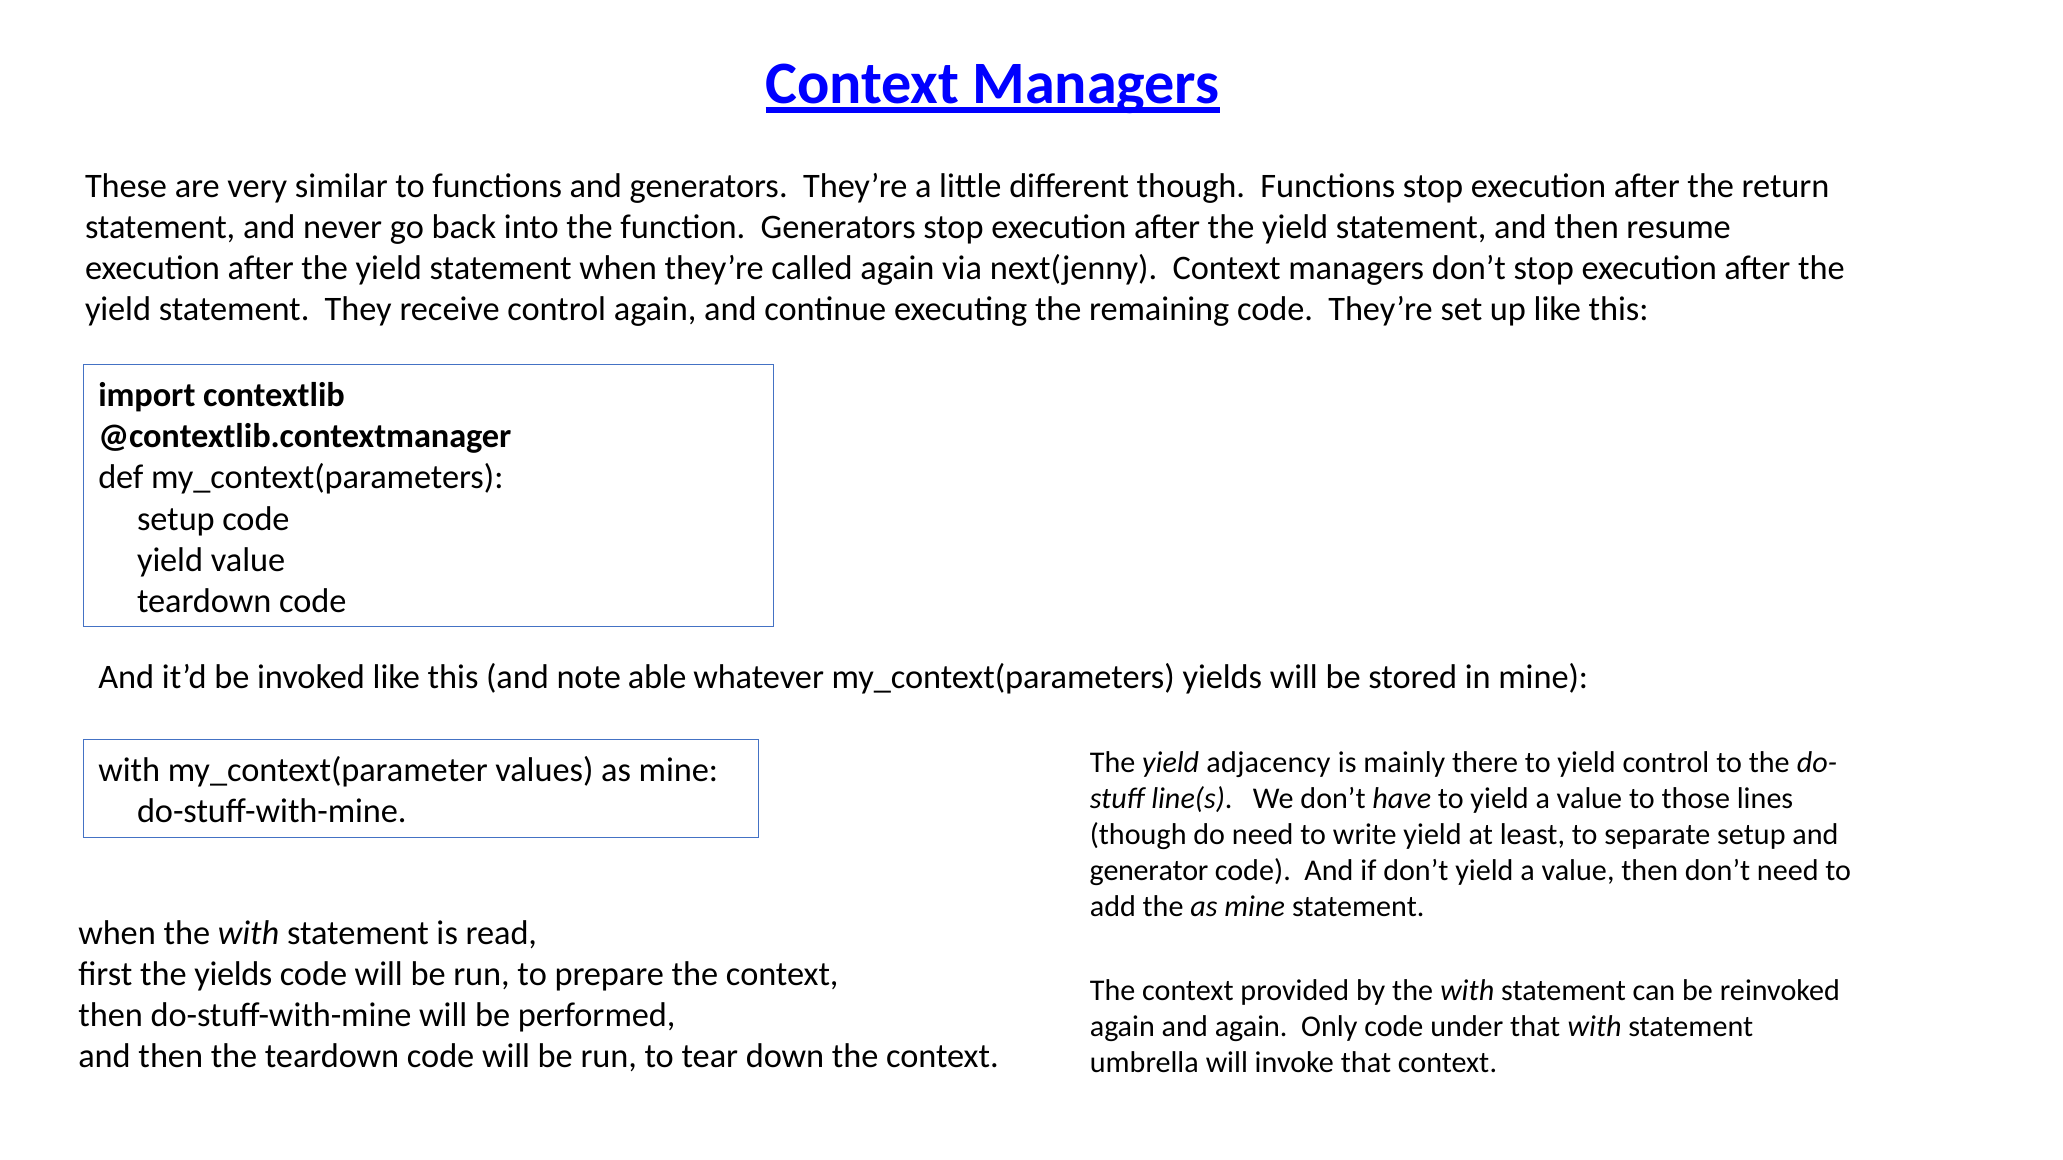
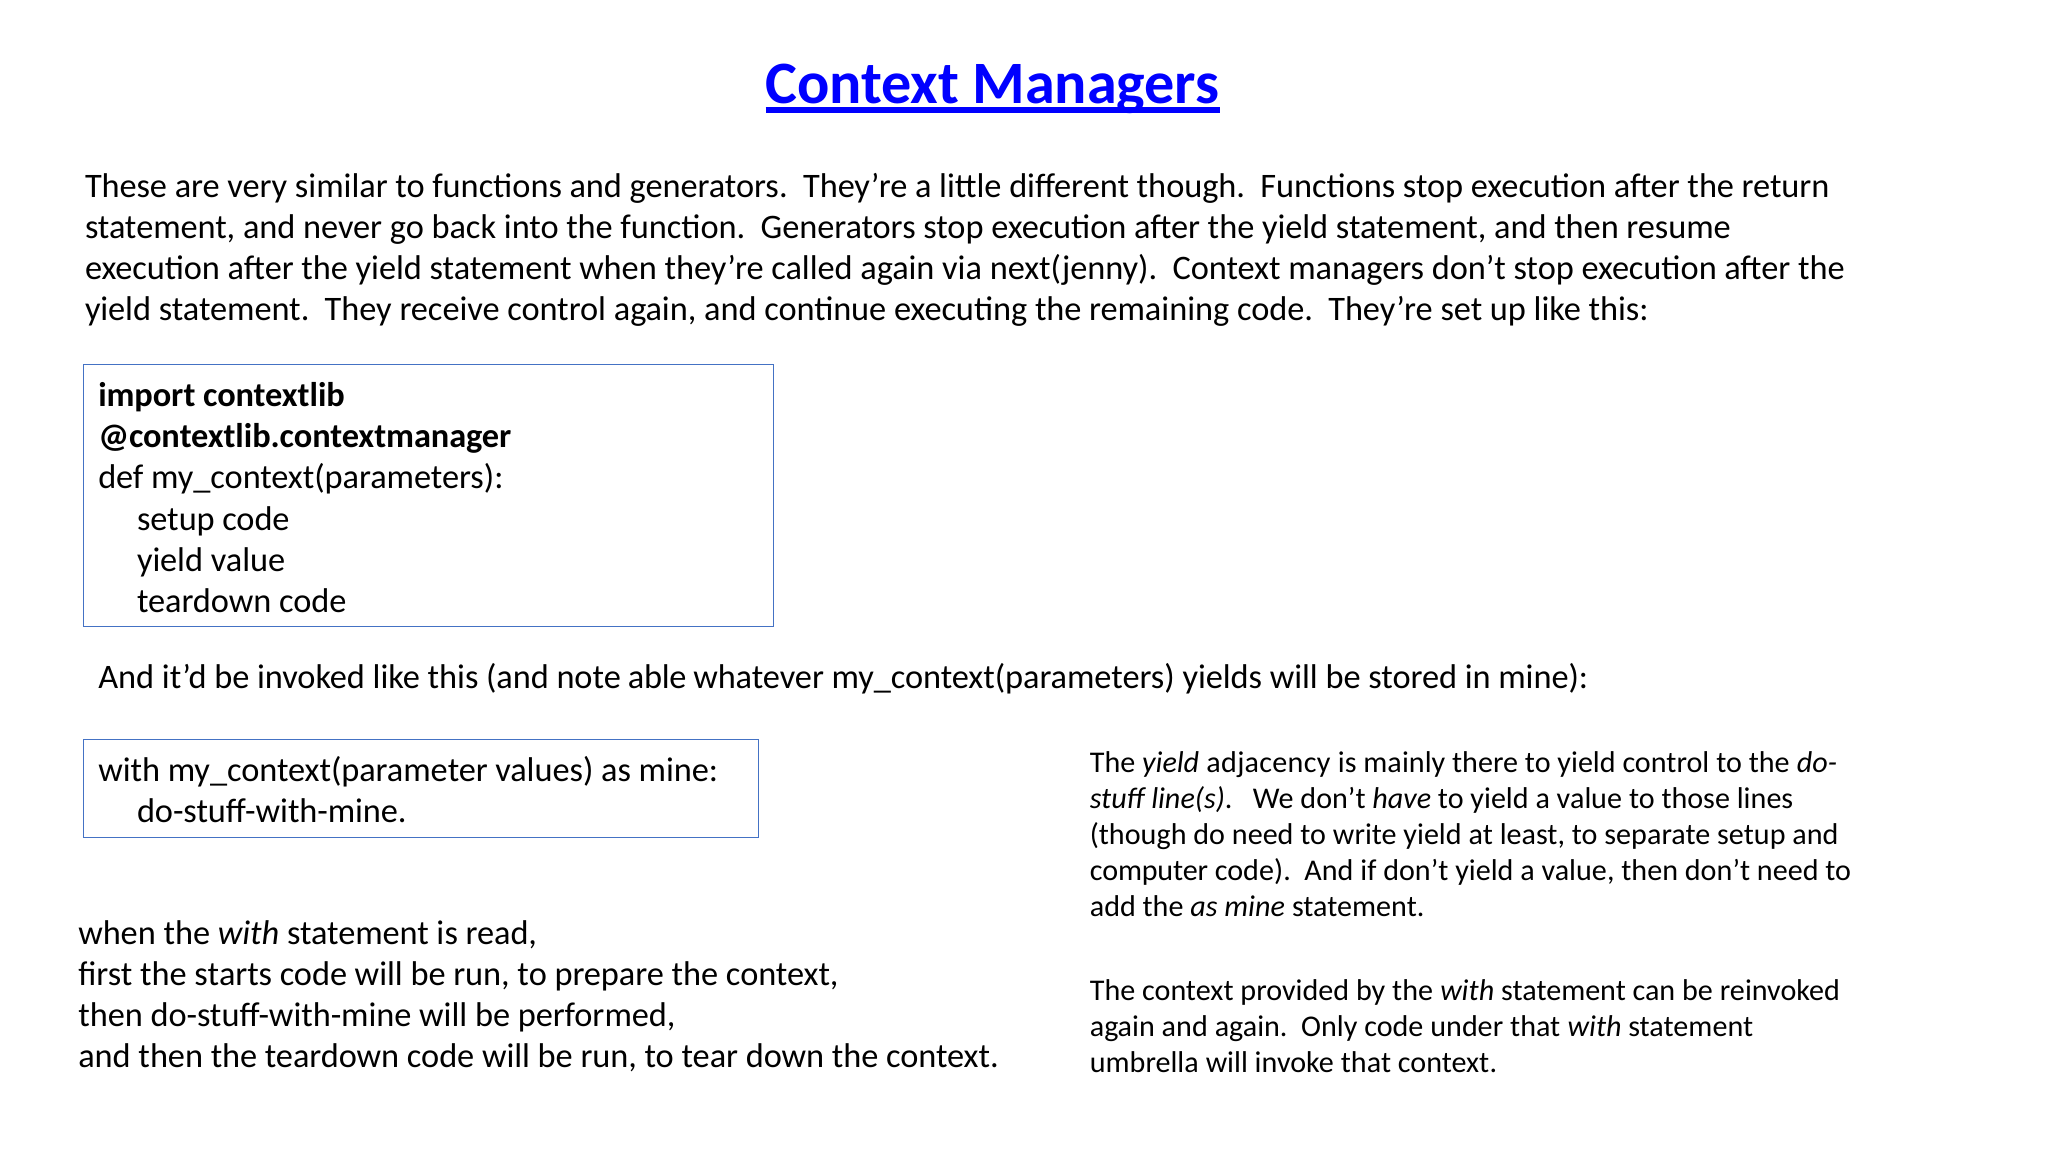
generator: generator -> computer (1149, 871)
the yields: yields -> starts (233, 975)
